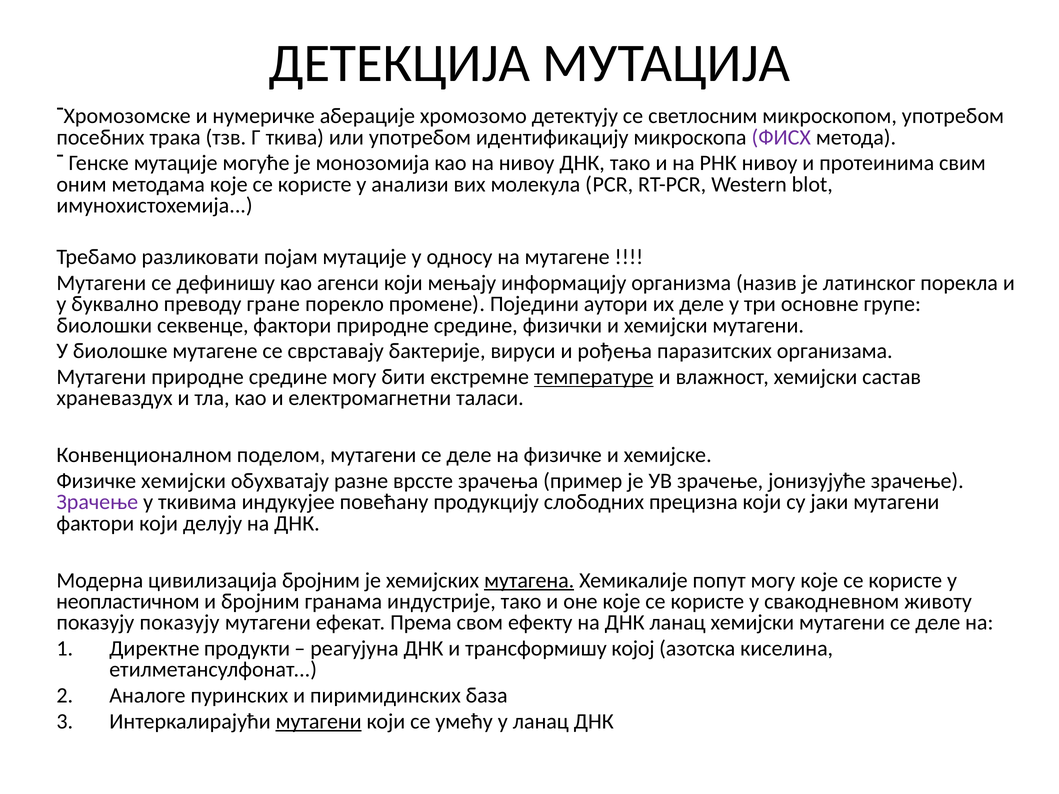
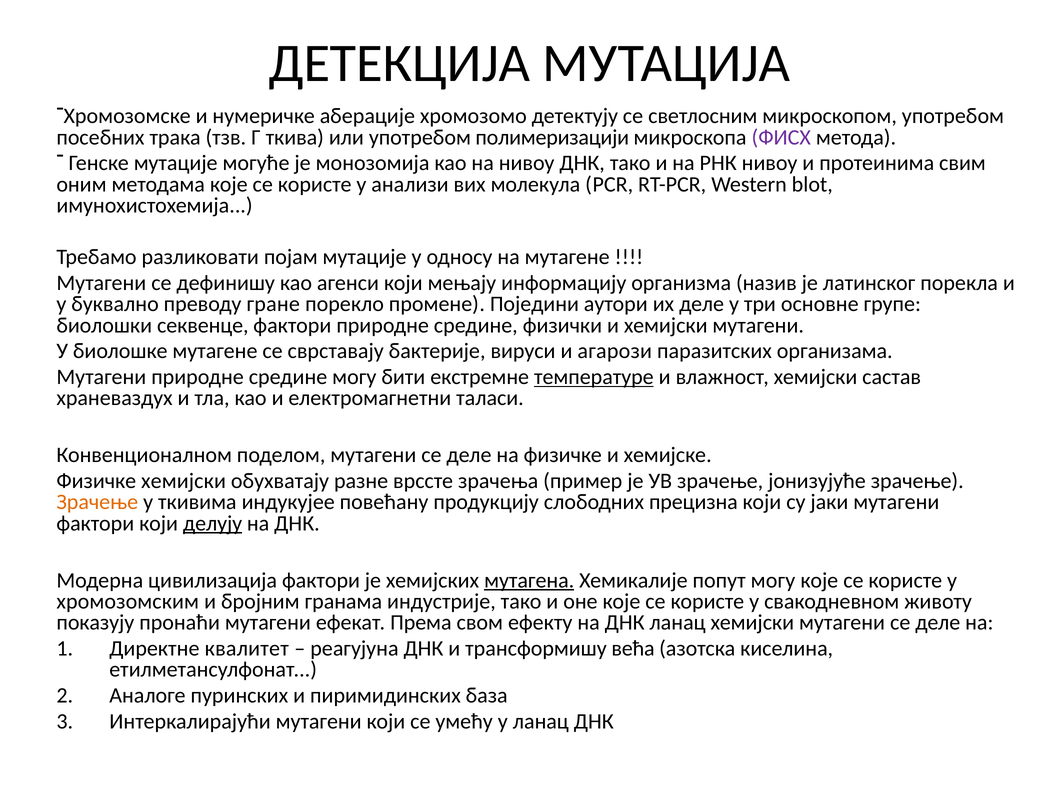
идентификацију: идентификацију -> полимеризацији (552, 137)
рођења: рођења -> агарози (615, 351)
Зрачење colour: purple -> orange (97, 502)
делују underline: none -> present (213, 523)
цивилизација бројним: бројним -> фактори (321, 580)
неопластичном: неопластичном -> хромозомским (128, 602)
показују показују: показују -> пронаћи (180, 623)
продукти: продукти -> квалитет (247, 649)
којој: којој -> већа (633, 649)
мутагени underline: present -> none (319, 722)
